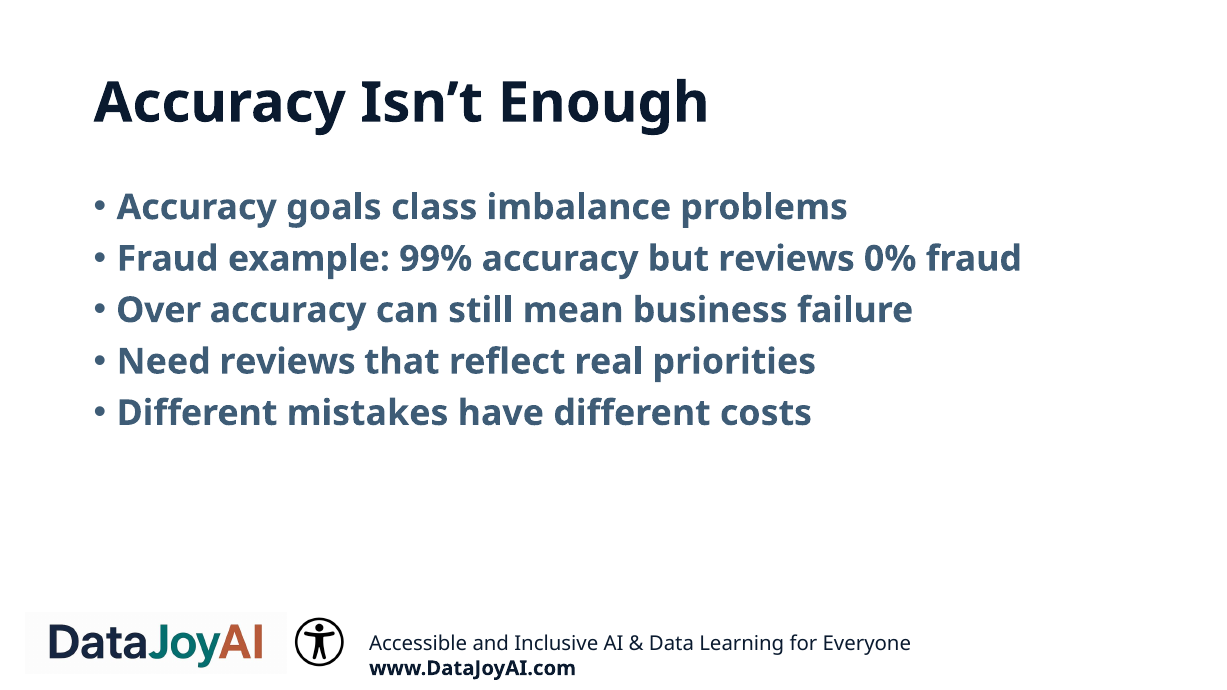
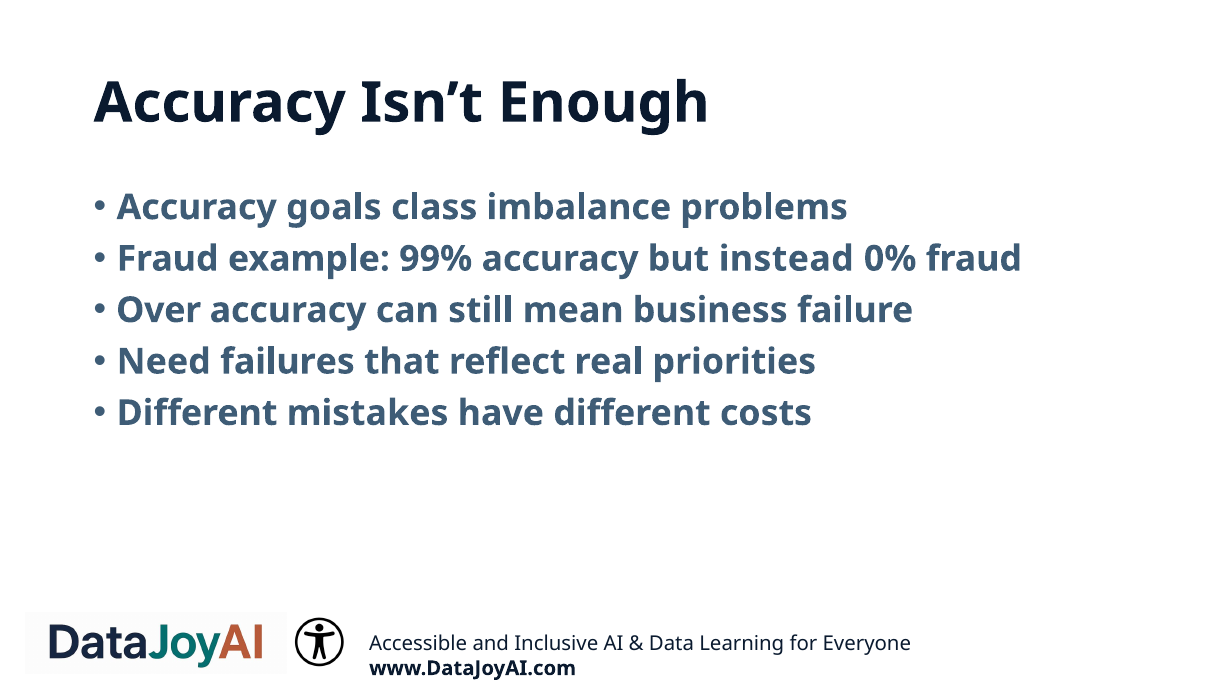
but reviews: reviews -> instead (786, 259)
Need reviews: reviews -> failures (287, 362)
